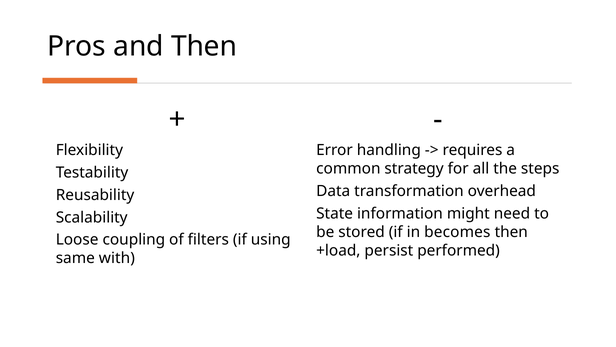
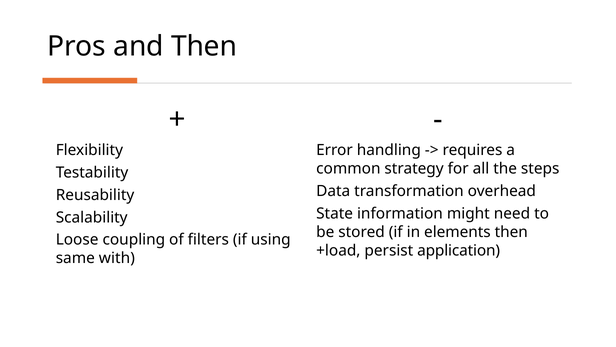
becomes: becomes -> elements (457, 232)
performed: performed -> application (459, 250)
